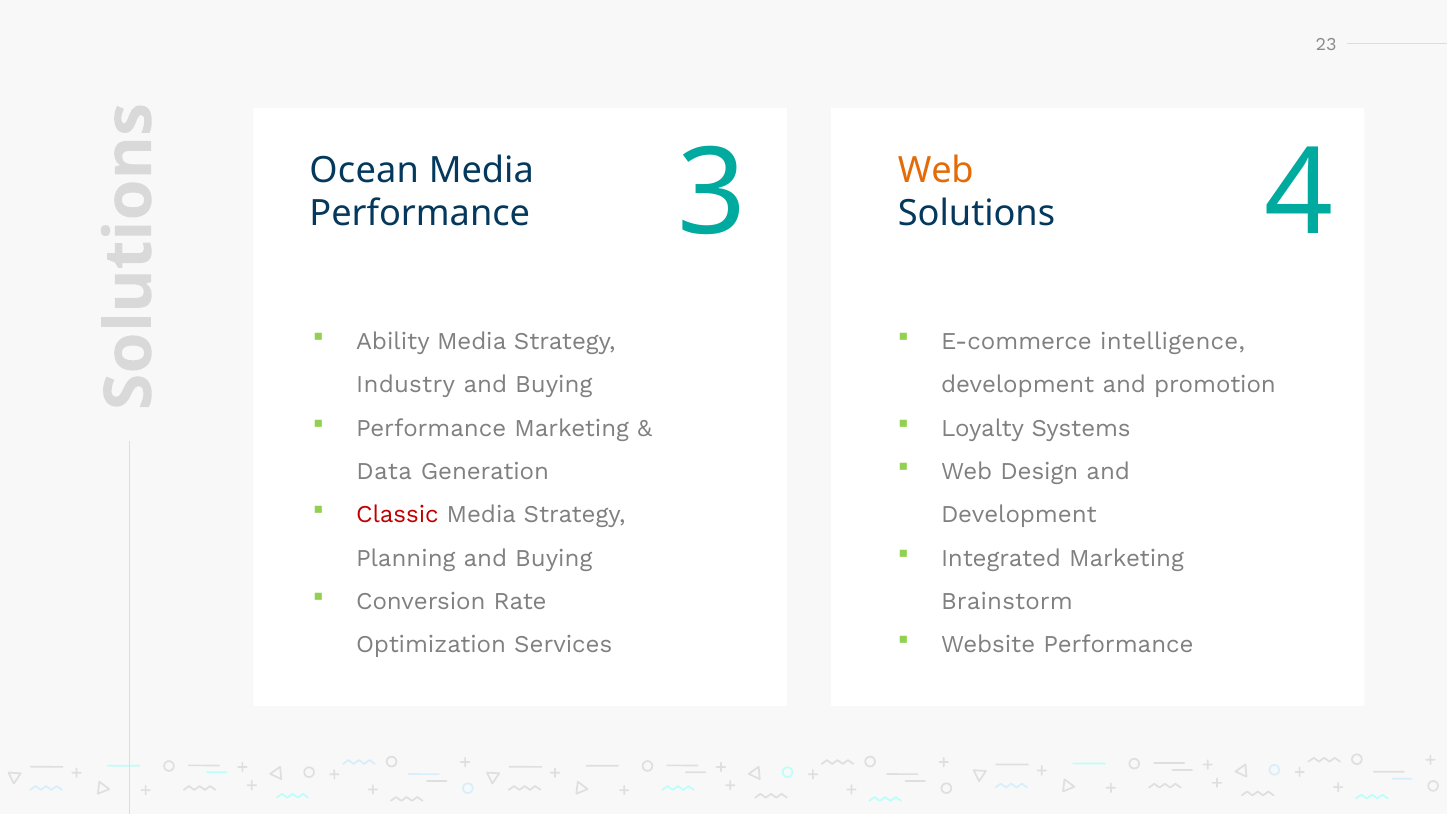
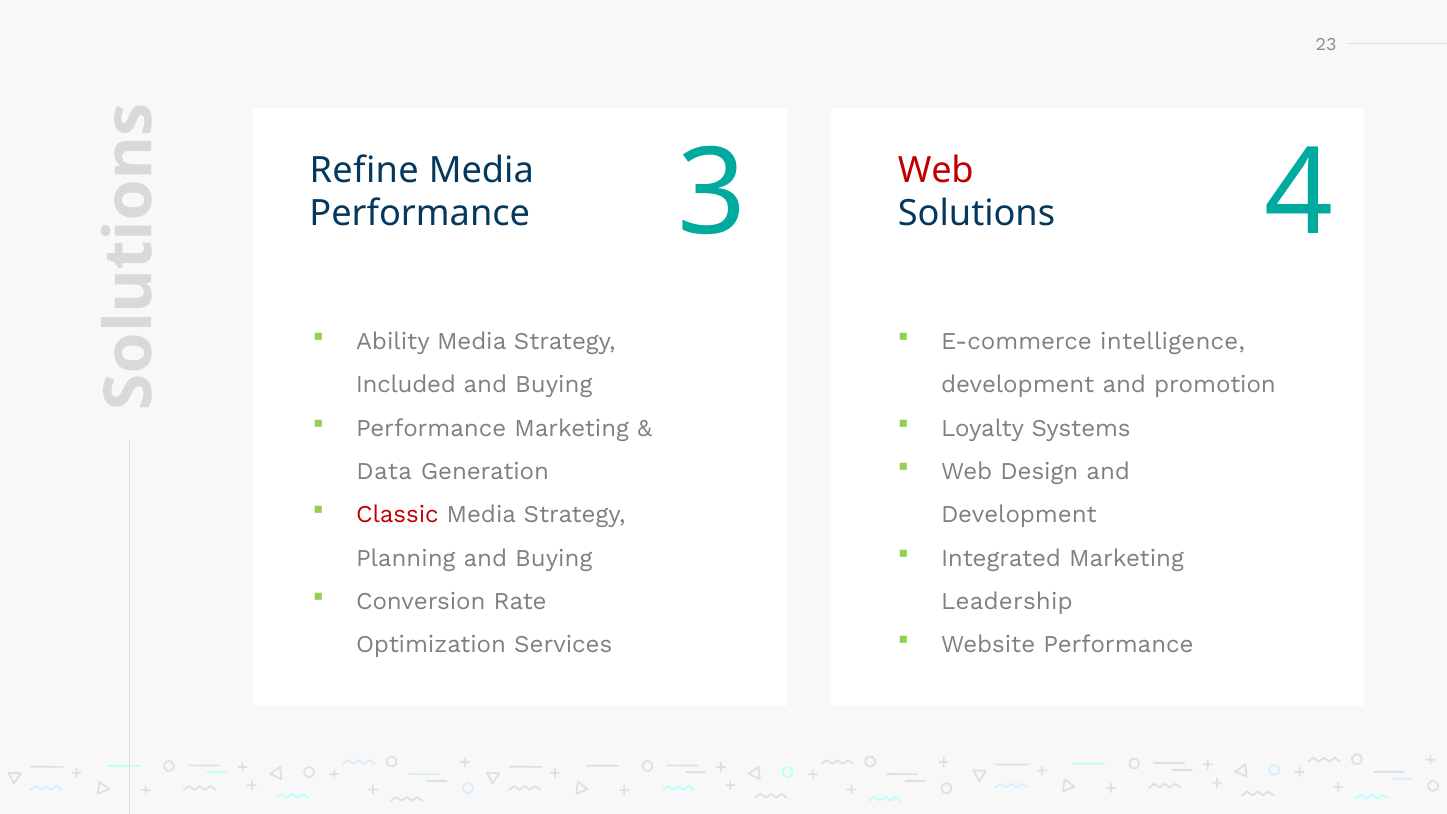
Ocean: Ocean -> Refine (364, 170)
Web colour: orange -> red (936, 170)
Industry: Industry -> Included (406, 385)
Brainstorm: Brainstorm -> Leadership (1007, 602)
